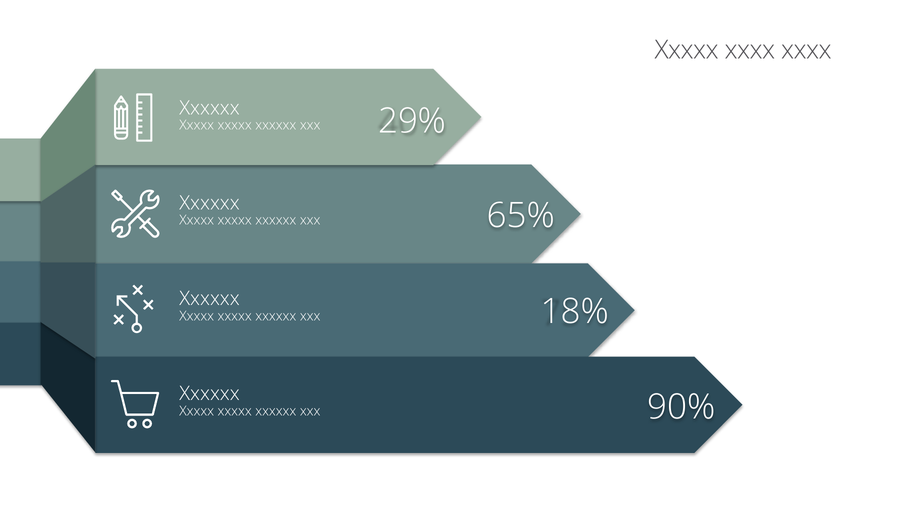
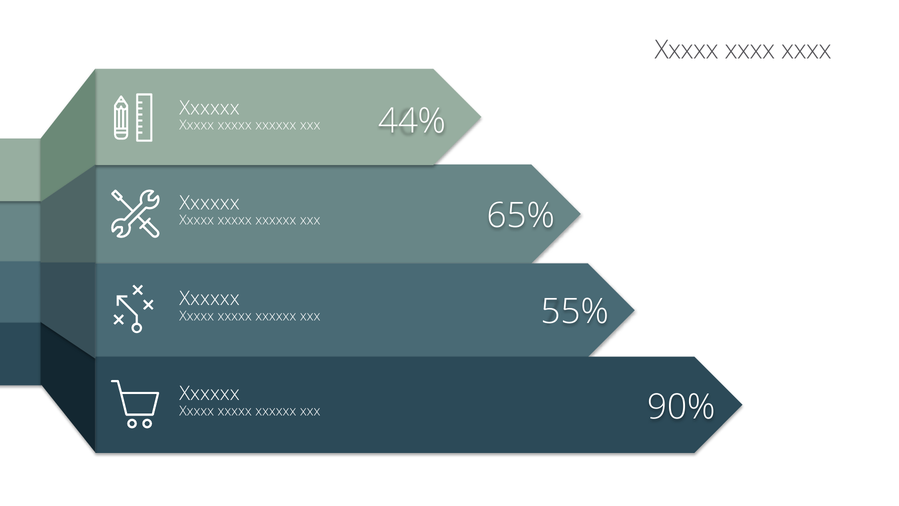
29%: 29% -> 44% (412, 121)
18%: 18% -> 55% (575, 311)
